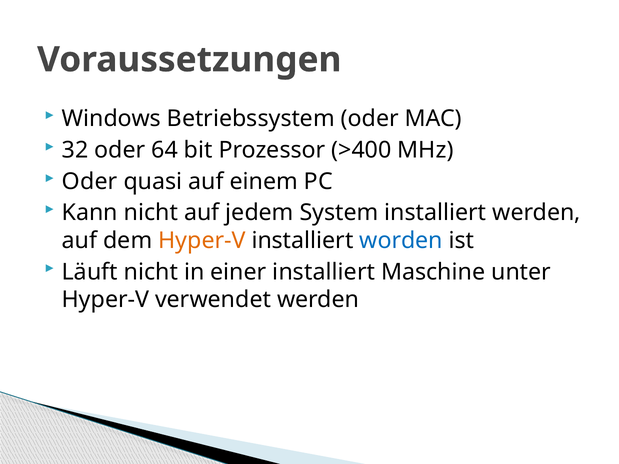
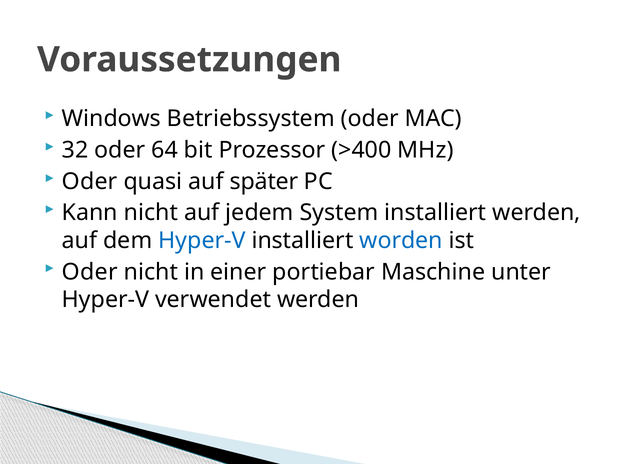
einem: einem -> später (264, 182)
Hyper-V colour: orange -> blue (202, 241)
Läuft: Läuft -> Oder (90, 272)
einer installiert: installiert -> portiebar (324, 272)
